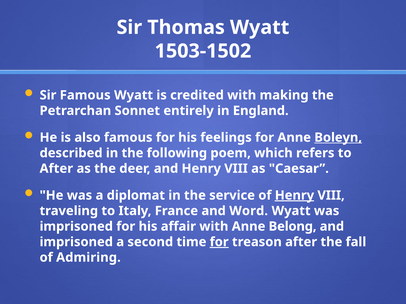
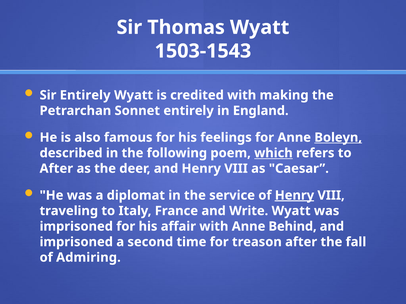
1503-1502: 1503-1502 -> 1503-1543 (203, 51)
Sir Famous: Famous -> Entirely (85, 95)
which underline: none -> present (273, 153)
Word: Word -> Write (249, 211)
Belong: Belong -> Behind (293, 227)
for underline: present -> none (219, 242)
